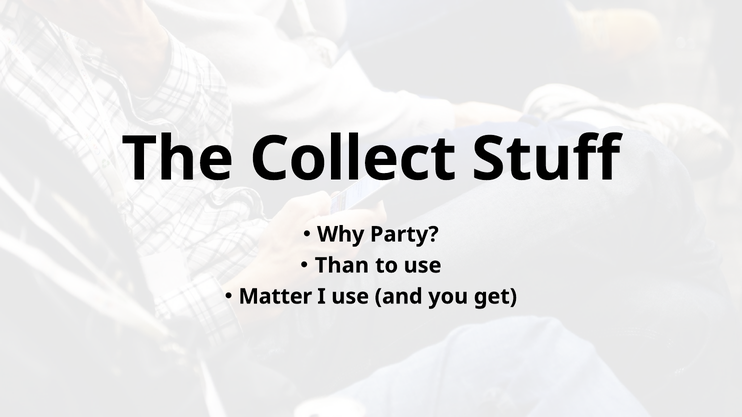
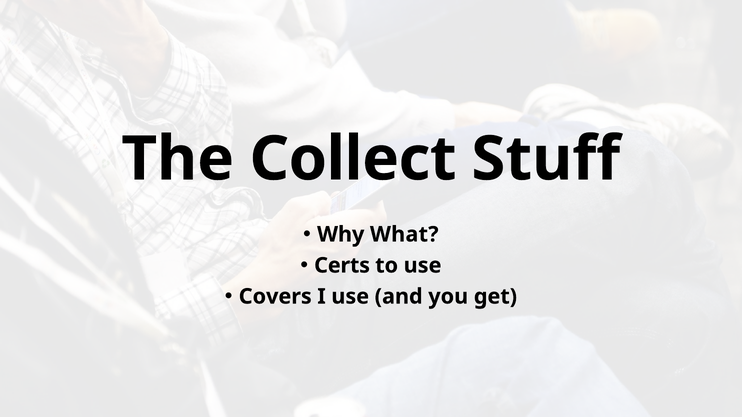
Party: Party -> What (404, 235)
Than: Than -> Certs (342, 266)
Matter: Matter -> Covers (275, 297)
